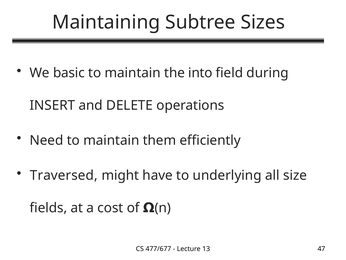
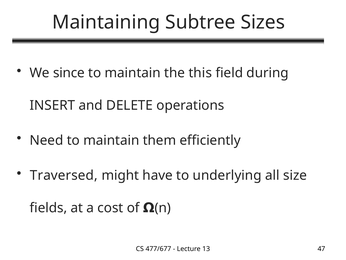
basic: basic -> since (69, 73)
into: into -> this (200, 73)
